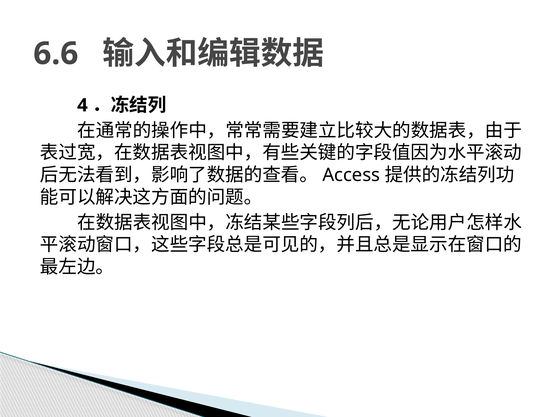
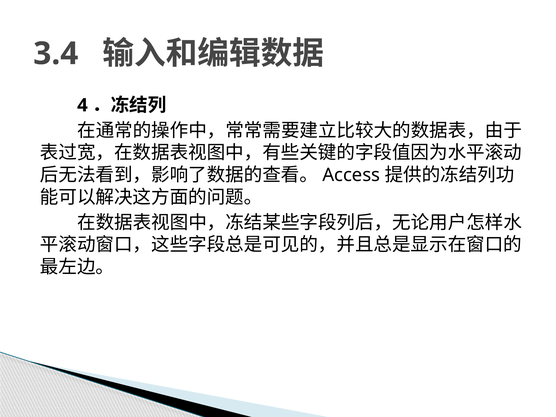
6.6: 6.6 -> 3.4 (56, 54)
